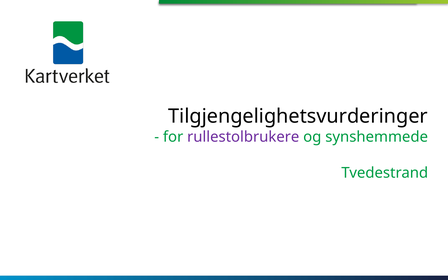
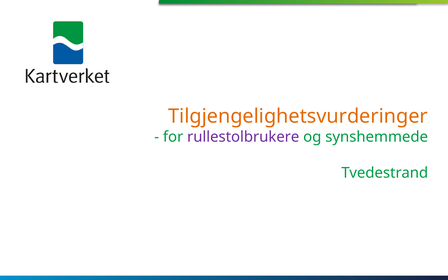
Tilgjengelighetsvurderinger colour: black -> orange (298, 116)
